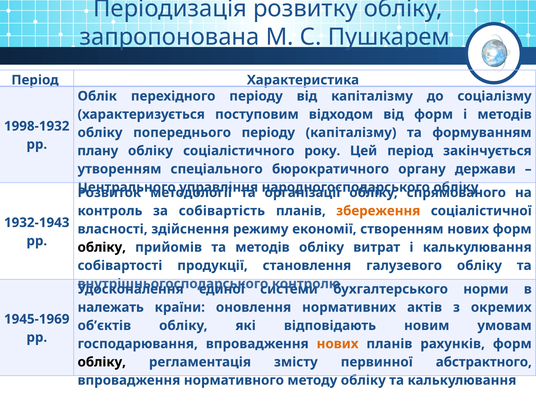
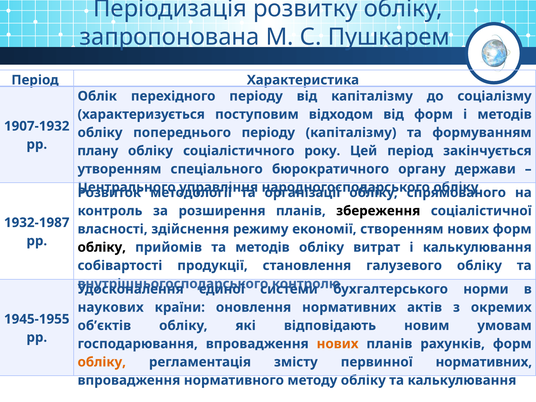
1998-1932: 1998-1932 -> 1907-1932 (37, 126)
собівартість: собівартість -> розширення (222, 211)
збереження colour: orange -> black (378, 211)
1932-1943: 1932-1943 -> 1932-1987 (37, 223)
належать: належать -> наукових (111, 307)
1945-1969: 1945-1969 -> 1945-1955 (37, 319)
обліку colour: black -> orange (102, 362)
первинної абстрактного: абстрактного -> нормативних (484, 362)
